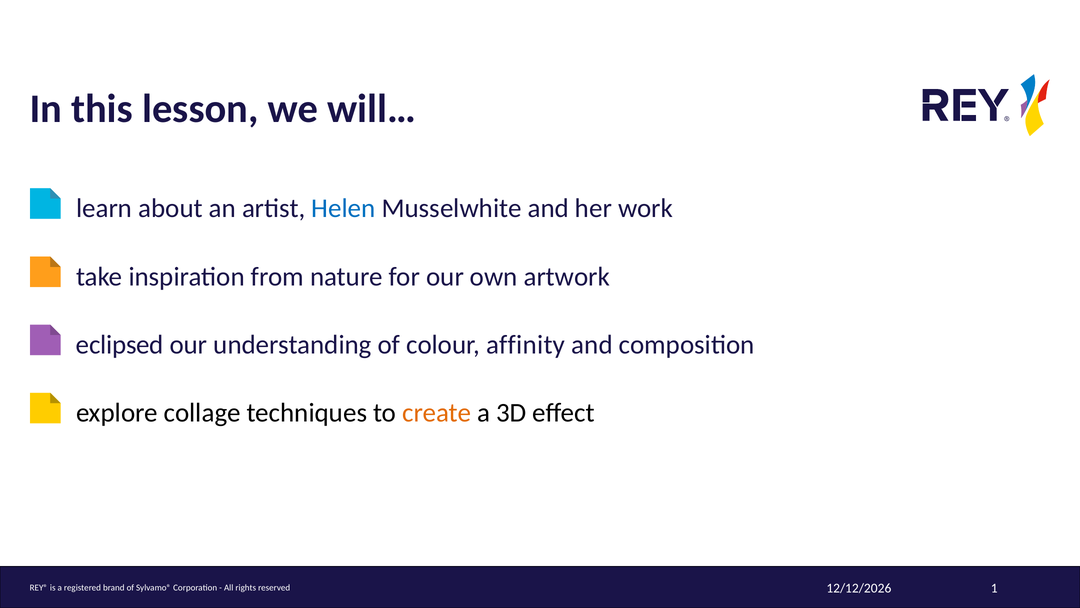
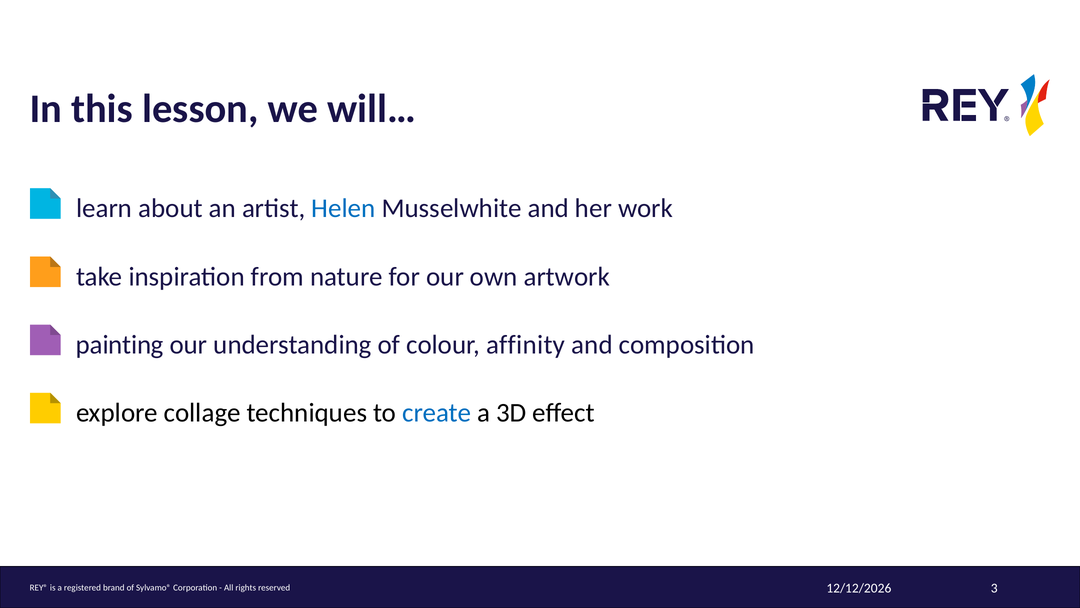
eclipsed: eclipsed -> painting (120, 344)
create colour: orange -> blue (437, 413)
1: 1 -> 3 (994, 588)
